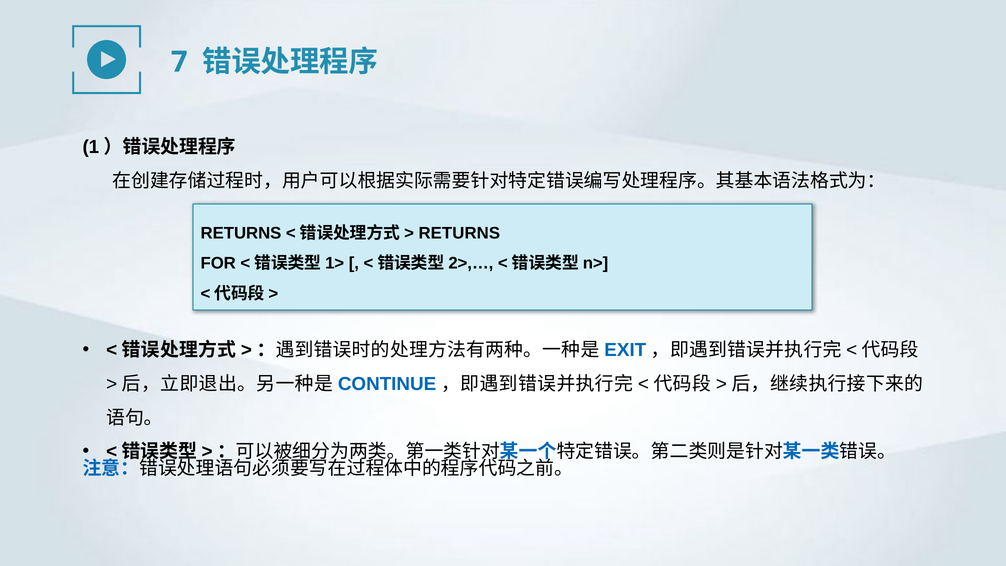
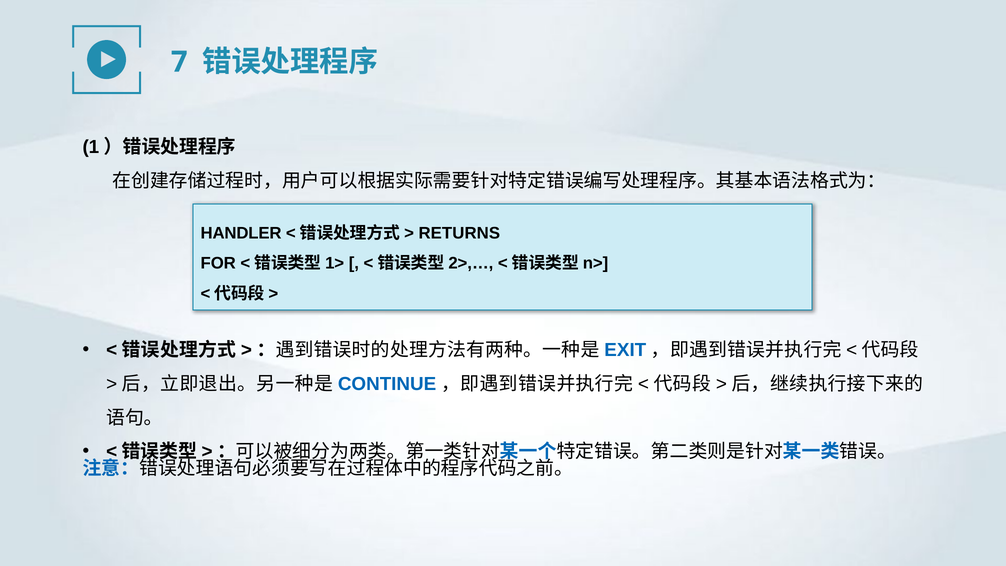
RETURNS: RETURNS -> HANDLER (241, 233)
